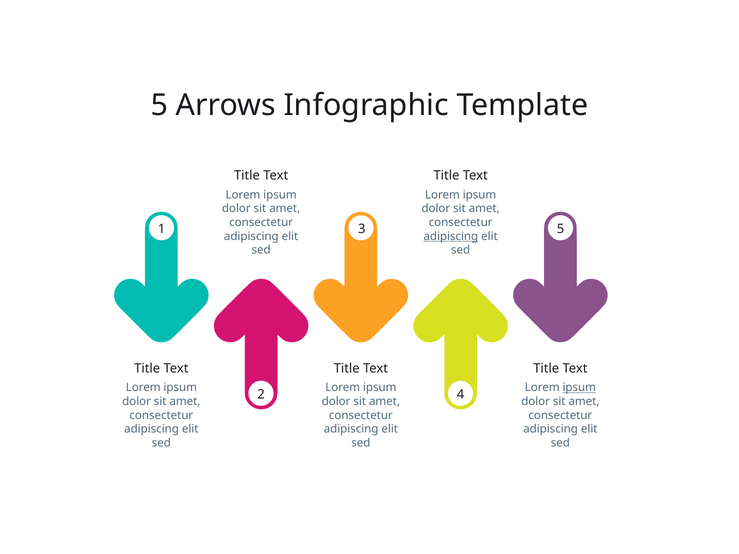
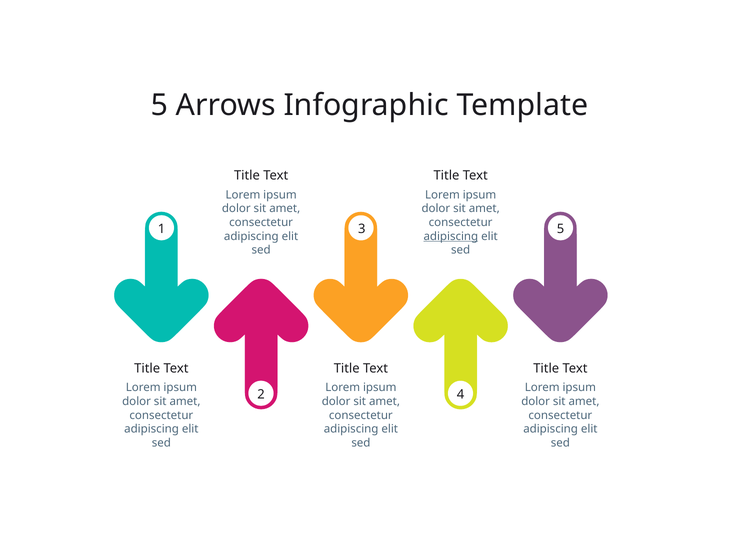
ipsum underline: present -> none (579, 388)
